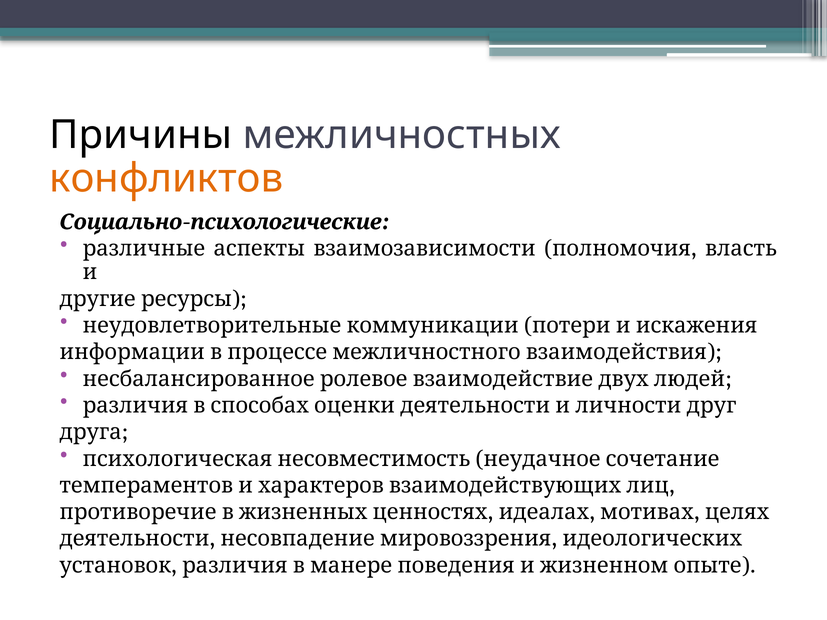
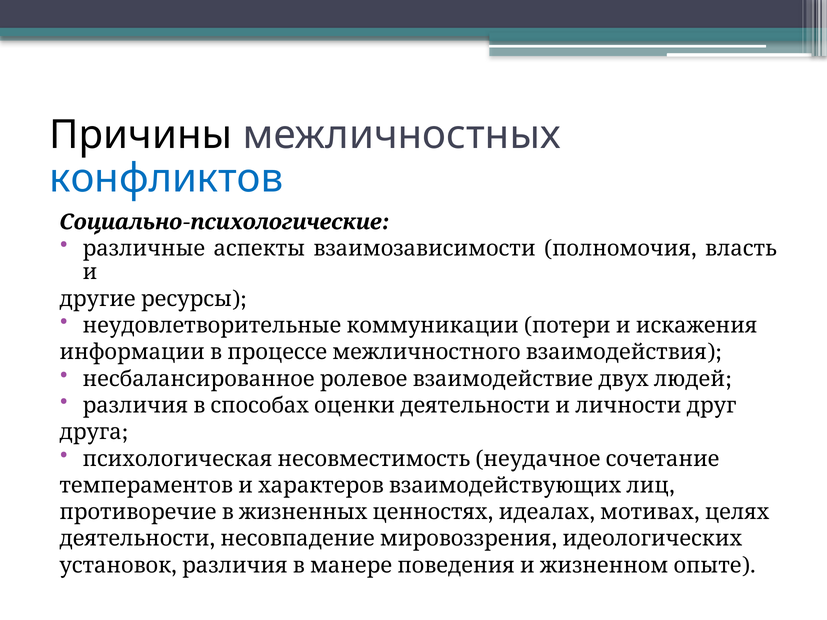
конфликтов colour: orange -> blue (166, 179)
